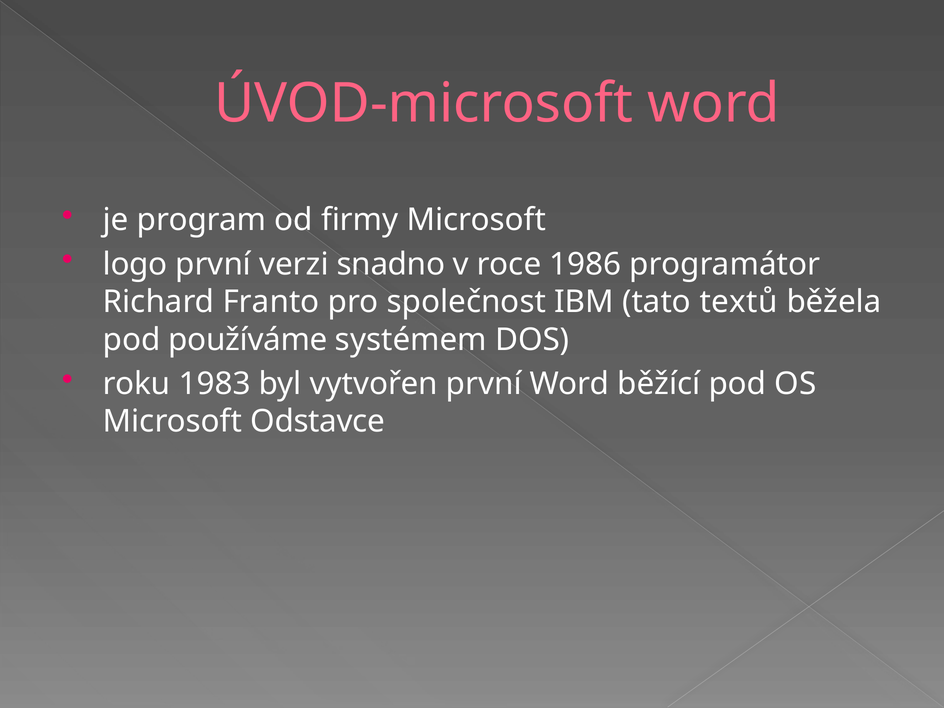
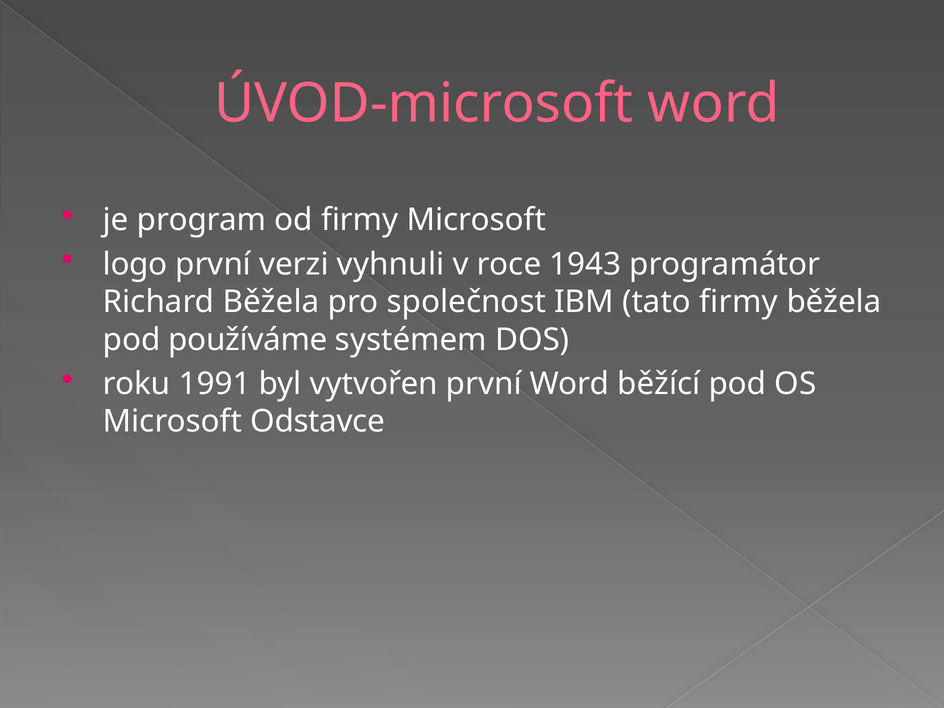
snadno: snadno -> vyhnuli (391, 264)
1986: 1986 -> 1943 (585, 264)
Richard Franto: Franto -> Běžela (271, 302)
tato textů: textů -> firmy (739, 302)
1983: 1983 -> 1991 (215, 384)
